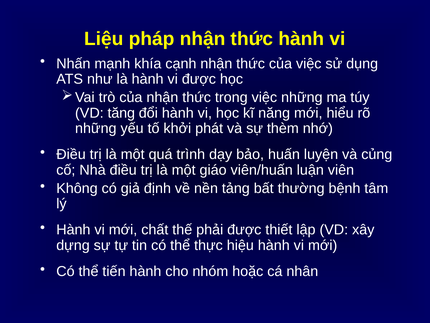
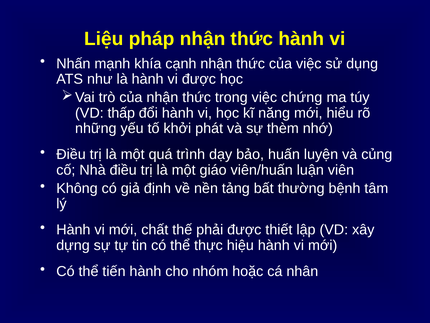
việc những: những -> chứng (302, 97)
tăng: tăng -> thấp (121, 113)
